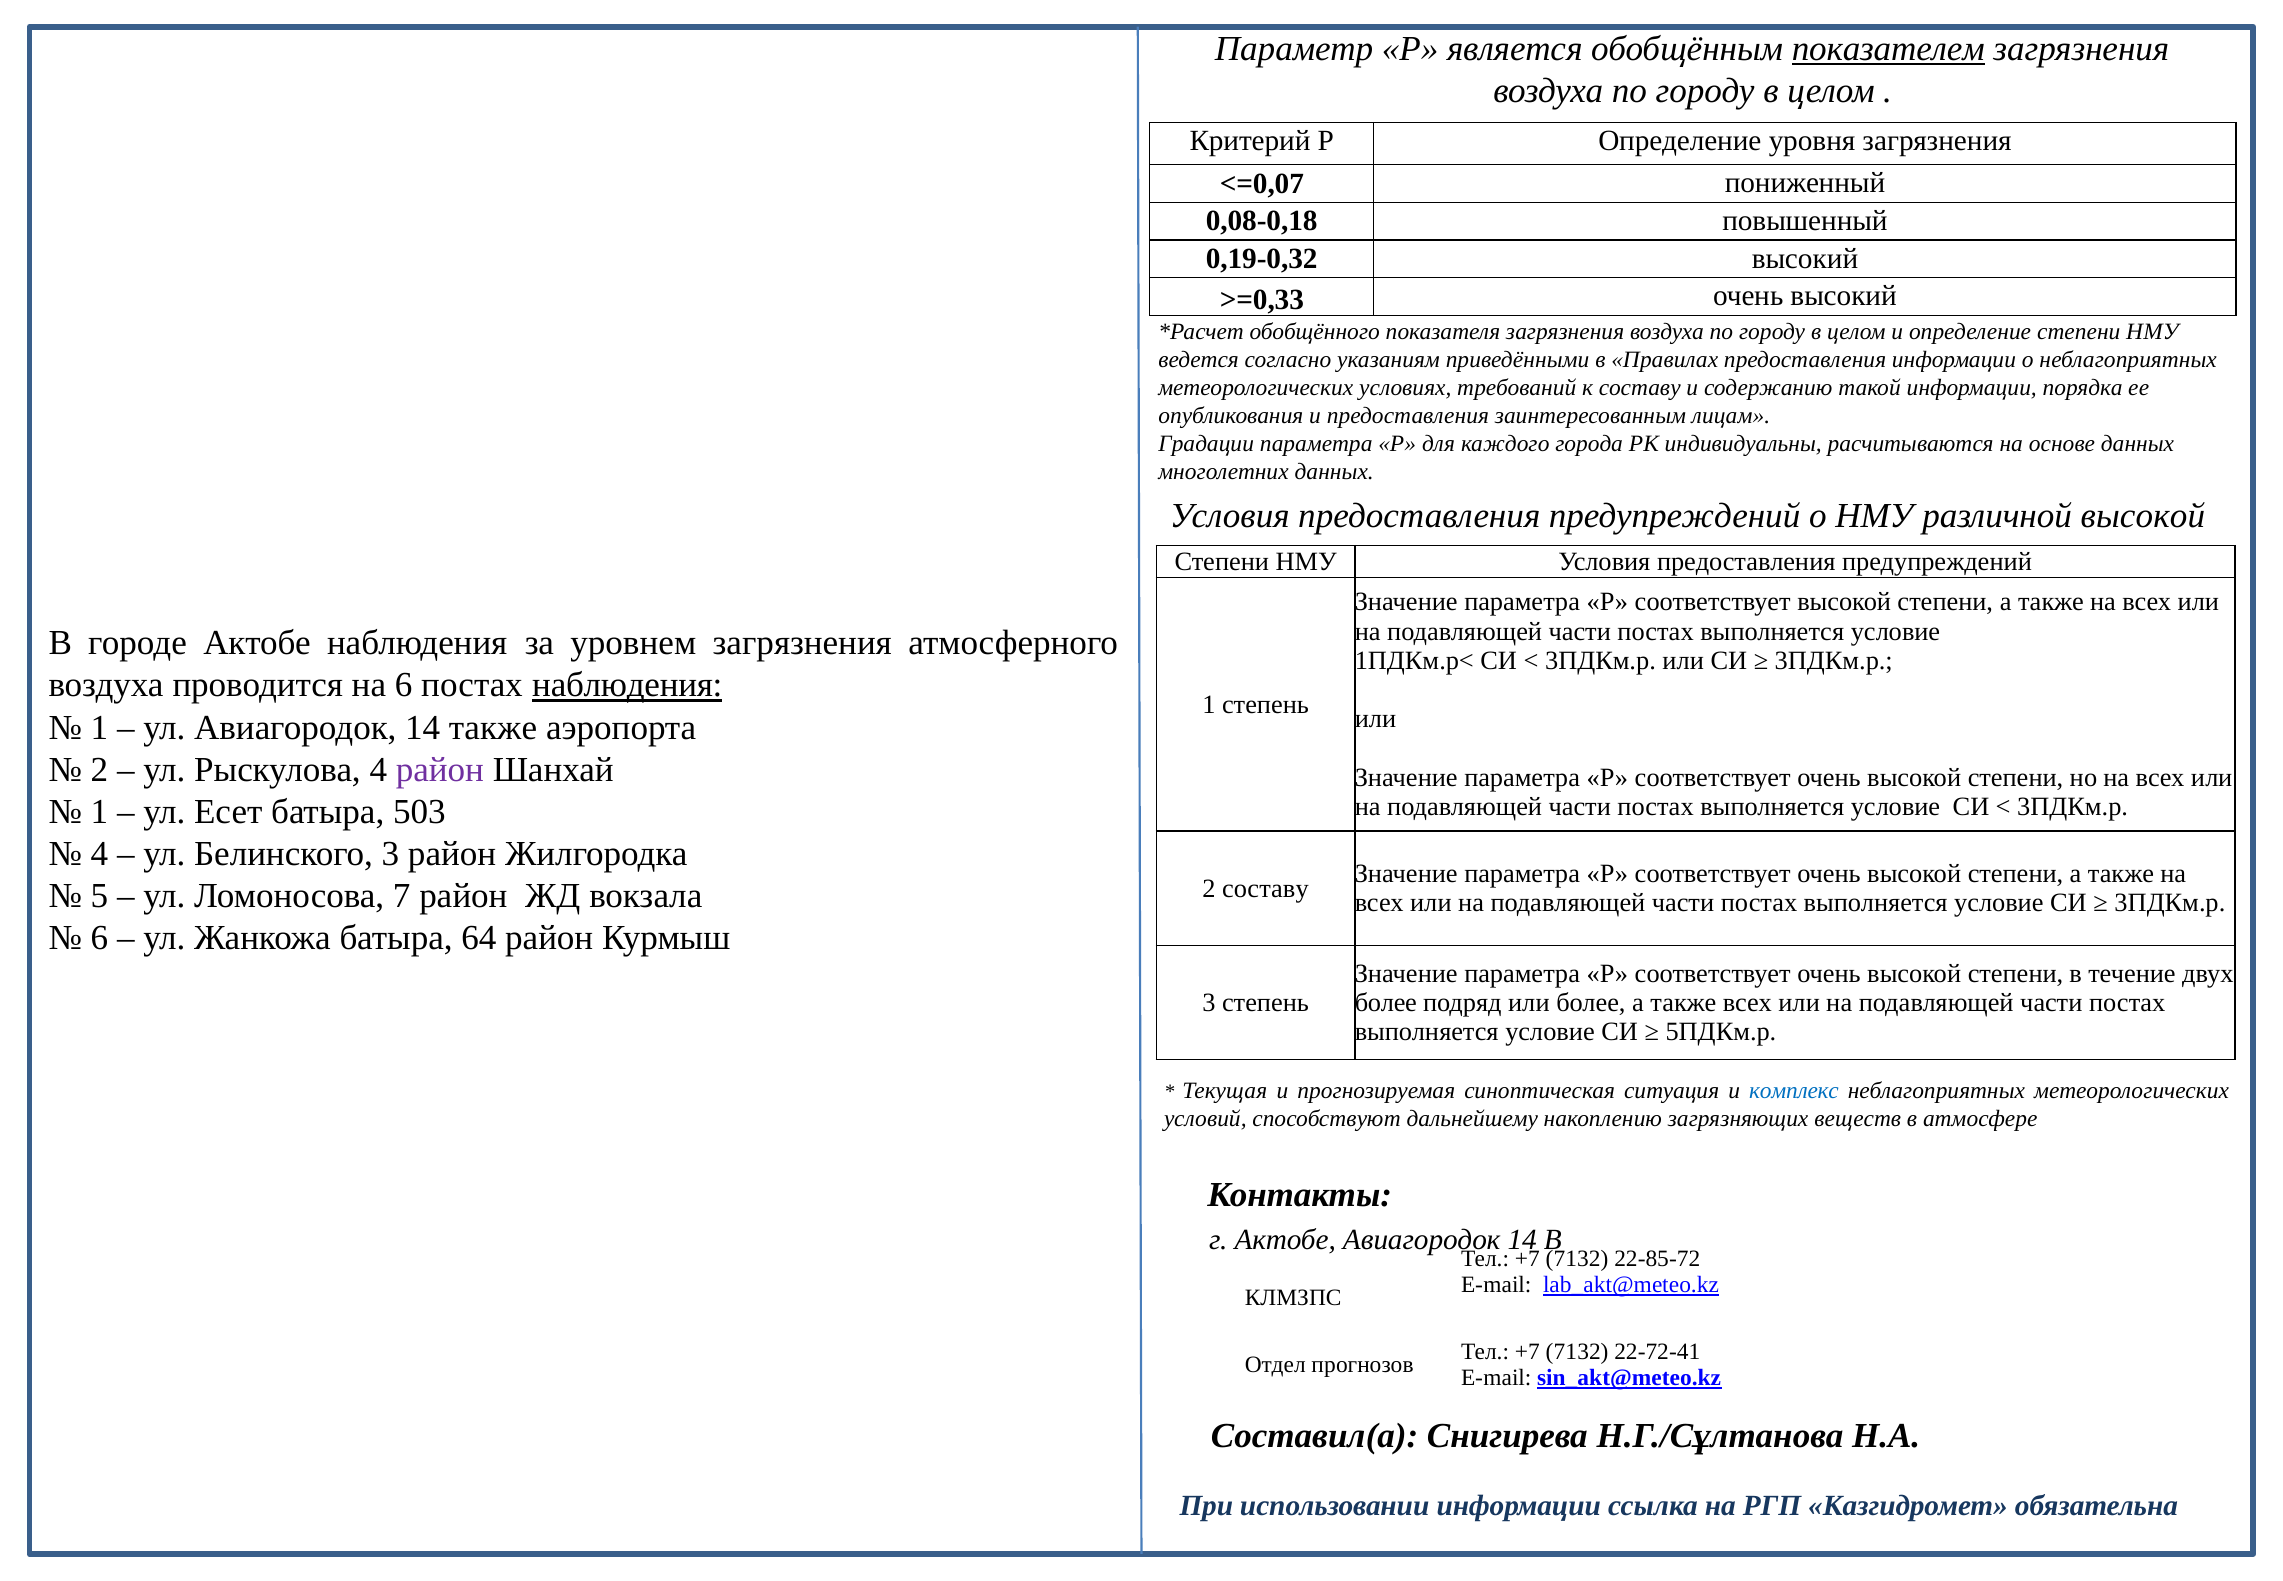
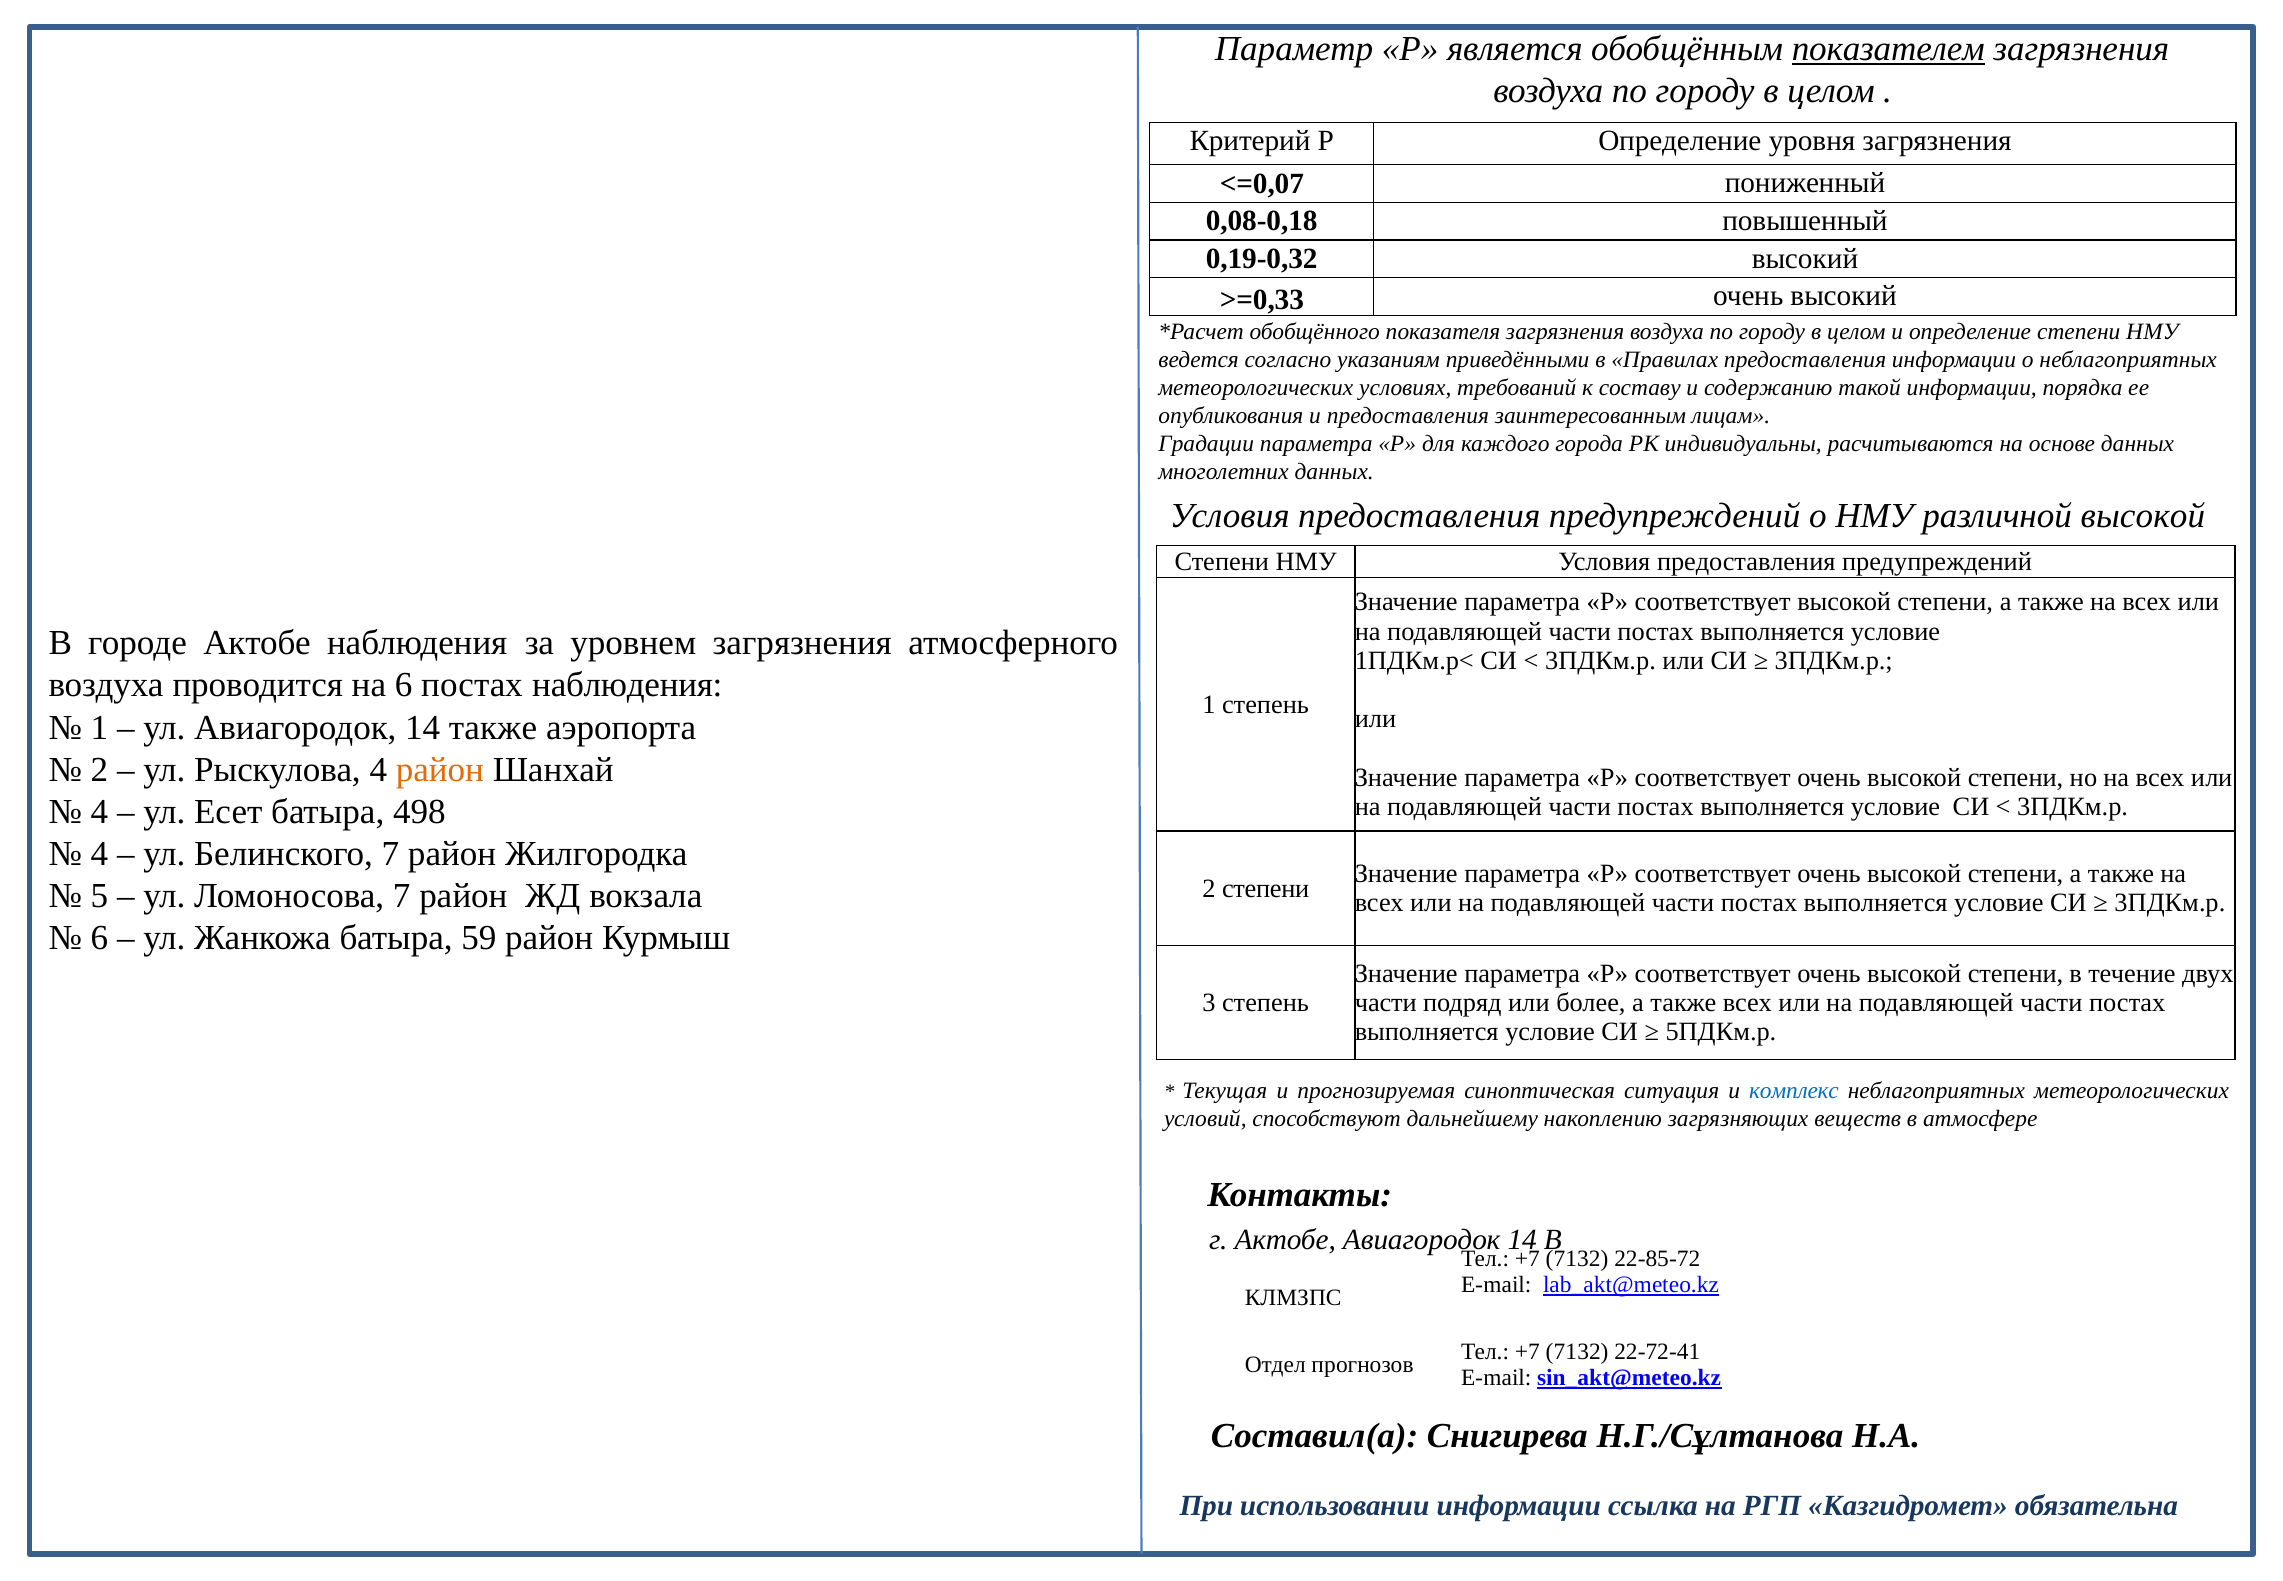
наблюдения underline: present -> none (627, 685)
район colour: purple -> orange (440, 769)
1: 1 -> 4 (99, 812)
503: 503 -> 498 (419, 812)
Белинского 3: 3 -> 7 (390, 854)
2 составу: составу -> степени (1266, 888)
64: 64 -> 59 (479, 938)
более: более -> части (1386, 1002)
